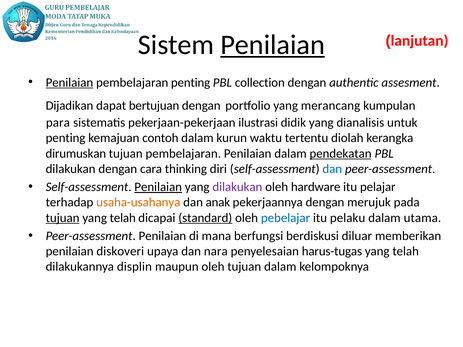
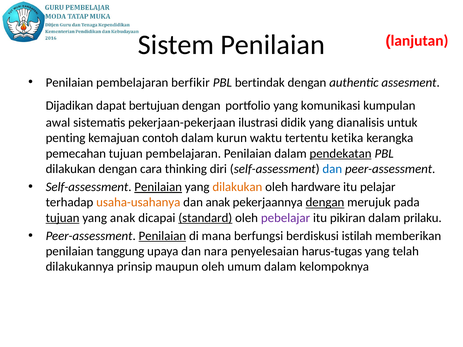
Penilaian underline: present -> none (273, 45)
Penilaian underline: present -> none (69, 82)
pembelajaran penting: penting -> berfikir (190, 82)
collection: collection -> bertindak (260, 82)
merancang: merancang -> komunikasi (331, 106)
para: para -> awal (58, 123)
diolah: diolah -> ketika (347, 138)
dirumuskan: dirumuskan -> pemecahan (76, 154)
dilakukan colour: purple -> orange (237, 187)
dengan underline: none -> present (325, 203)
telah: telah -> anak (123, 218)
pebelajar colour: blue -> purple (286, 218)
pelaku: pelaku -> pikiran (348, 218)
utama: utama -> prilaku (423, 218)
Penilaian underline: none -> present (162, 236)
diluar: diluar -> istilah (357, 236)
diskoveri: diskoveri -> tanggung (120, 251)
displin: displin -> prinsip (135, 267)
oleh tujuan: tujuan -> umum (244, 267)
